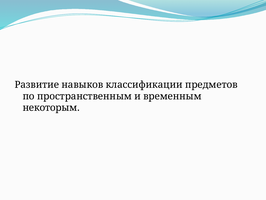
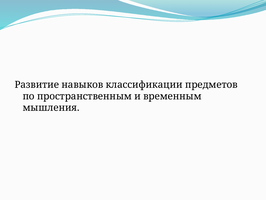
некоторым: некоторым -> мышления (51, 108)
